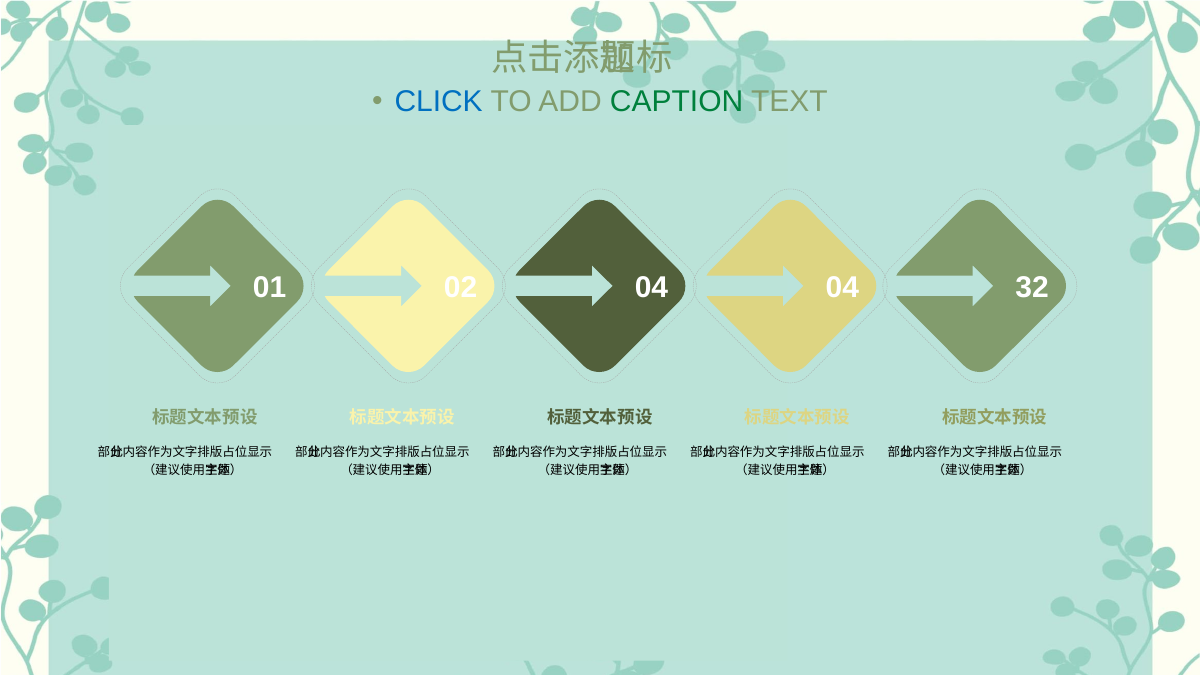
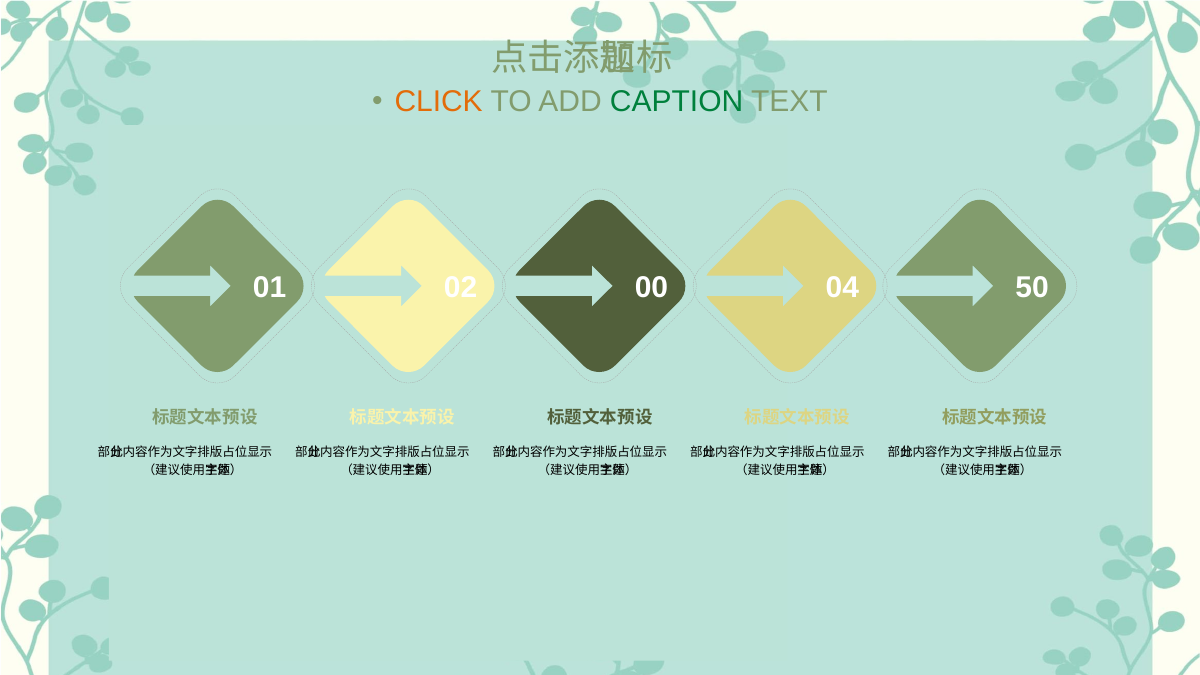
CLICK colour: blue -> orange (439, 102)
02 04: 04 -> 00 (651, 288)
32: 32 -> 50 (1032, 288)
